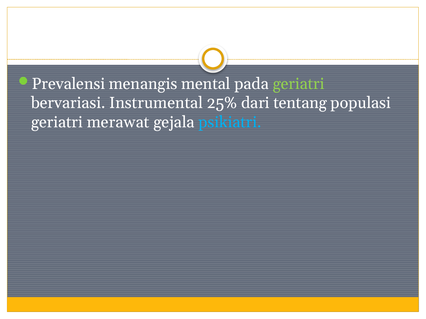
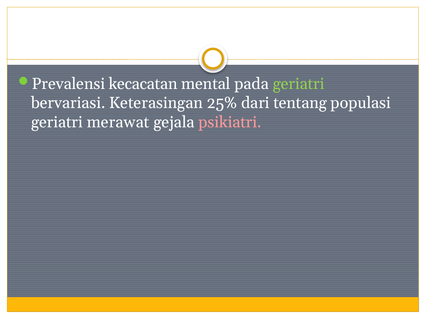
menangis: menangis -> kecacatan (143, 84)
Instrumental: Instrumental -> Keterasingan (156, 103)
psikiatri colour: light blue -> pink (230, 122)
